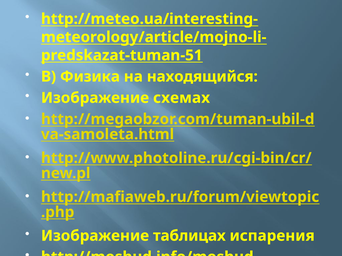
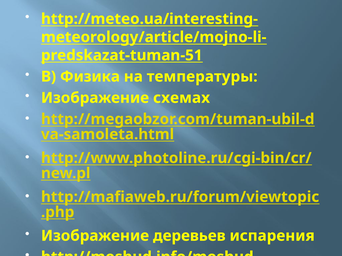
находящийся: находящийся -> температуры (202, 77)
таблицах: таблицах -> деревьев (189, 236)
